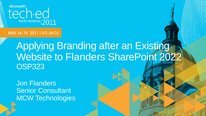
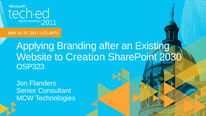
to Flanders: Flanders -> Creation (85, 57)
2022: 2022 -> 2030 (171, 57)
